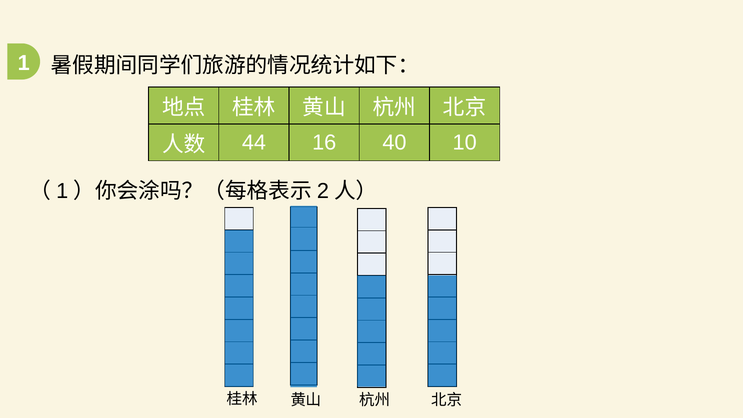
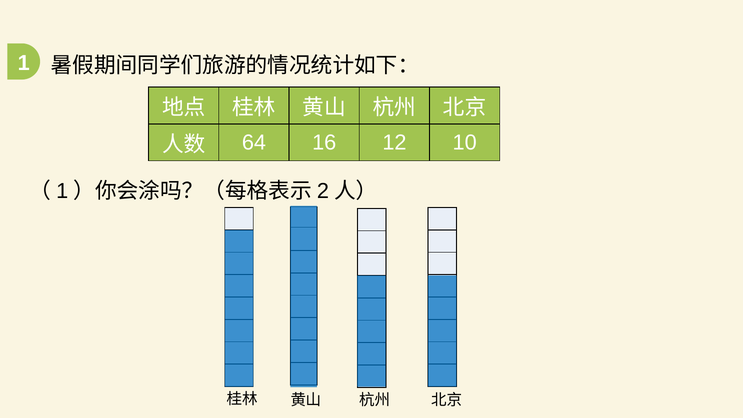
44: 44 -> 64 (254, 143)
40: 40 -> 12 (394, 143)
